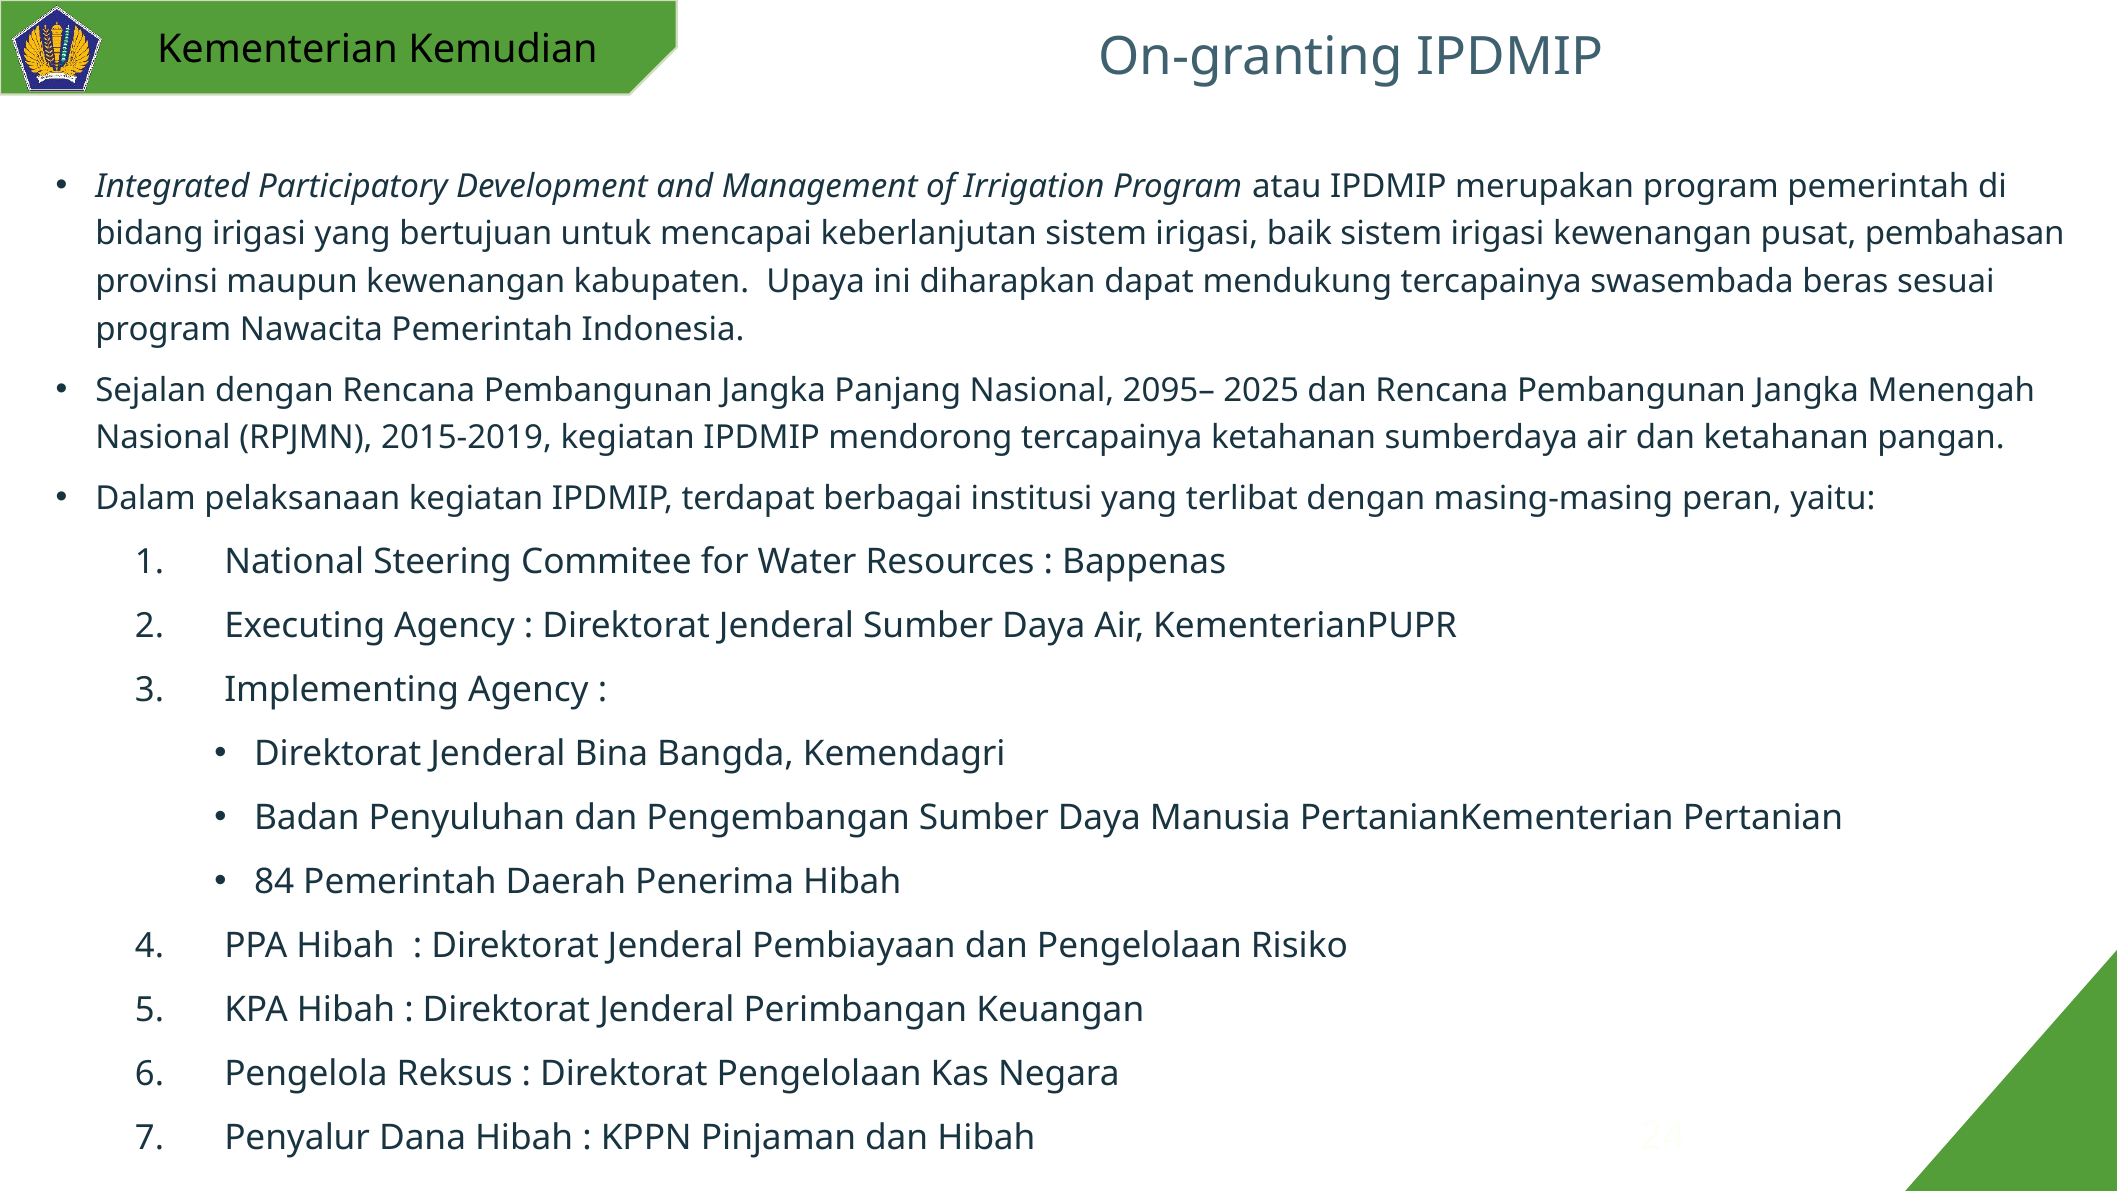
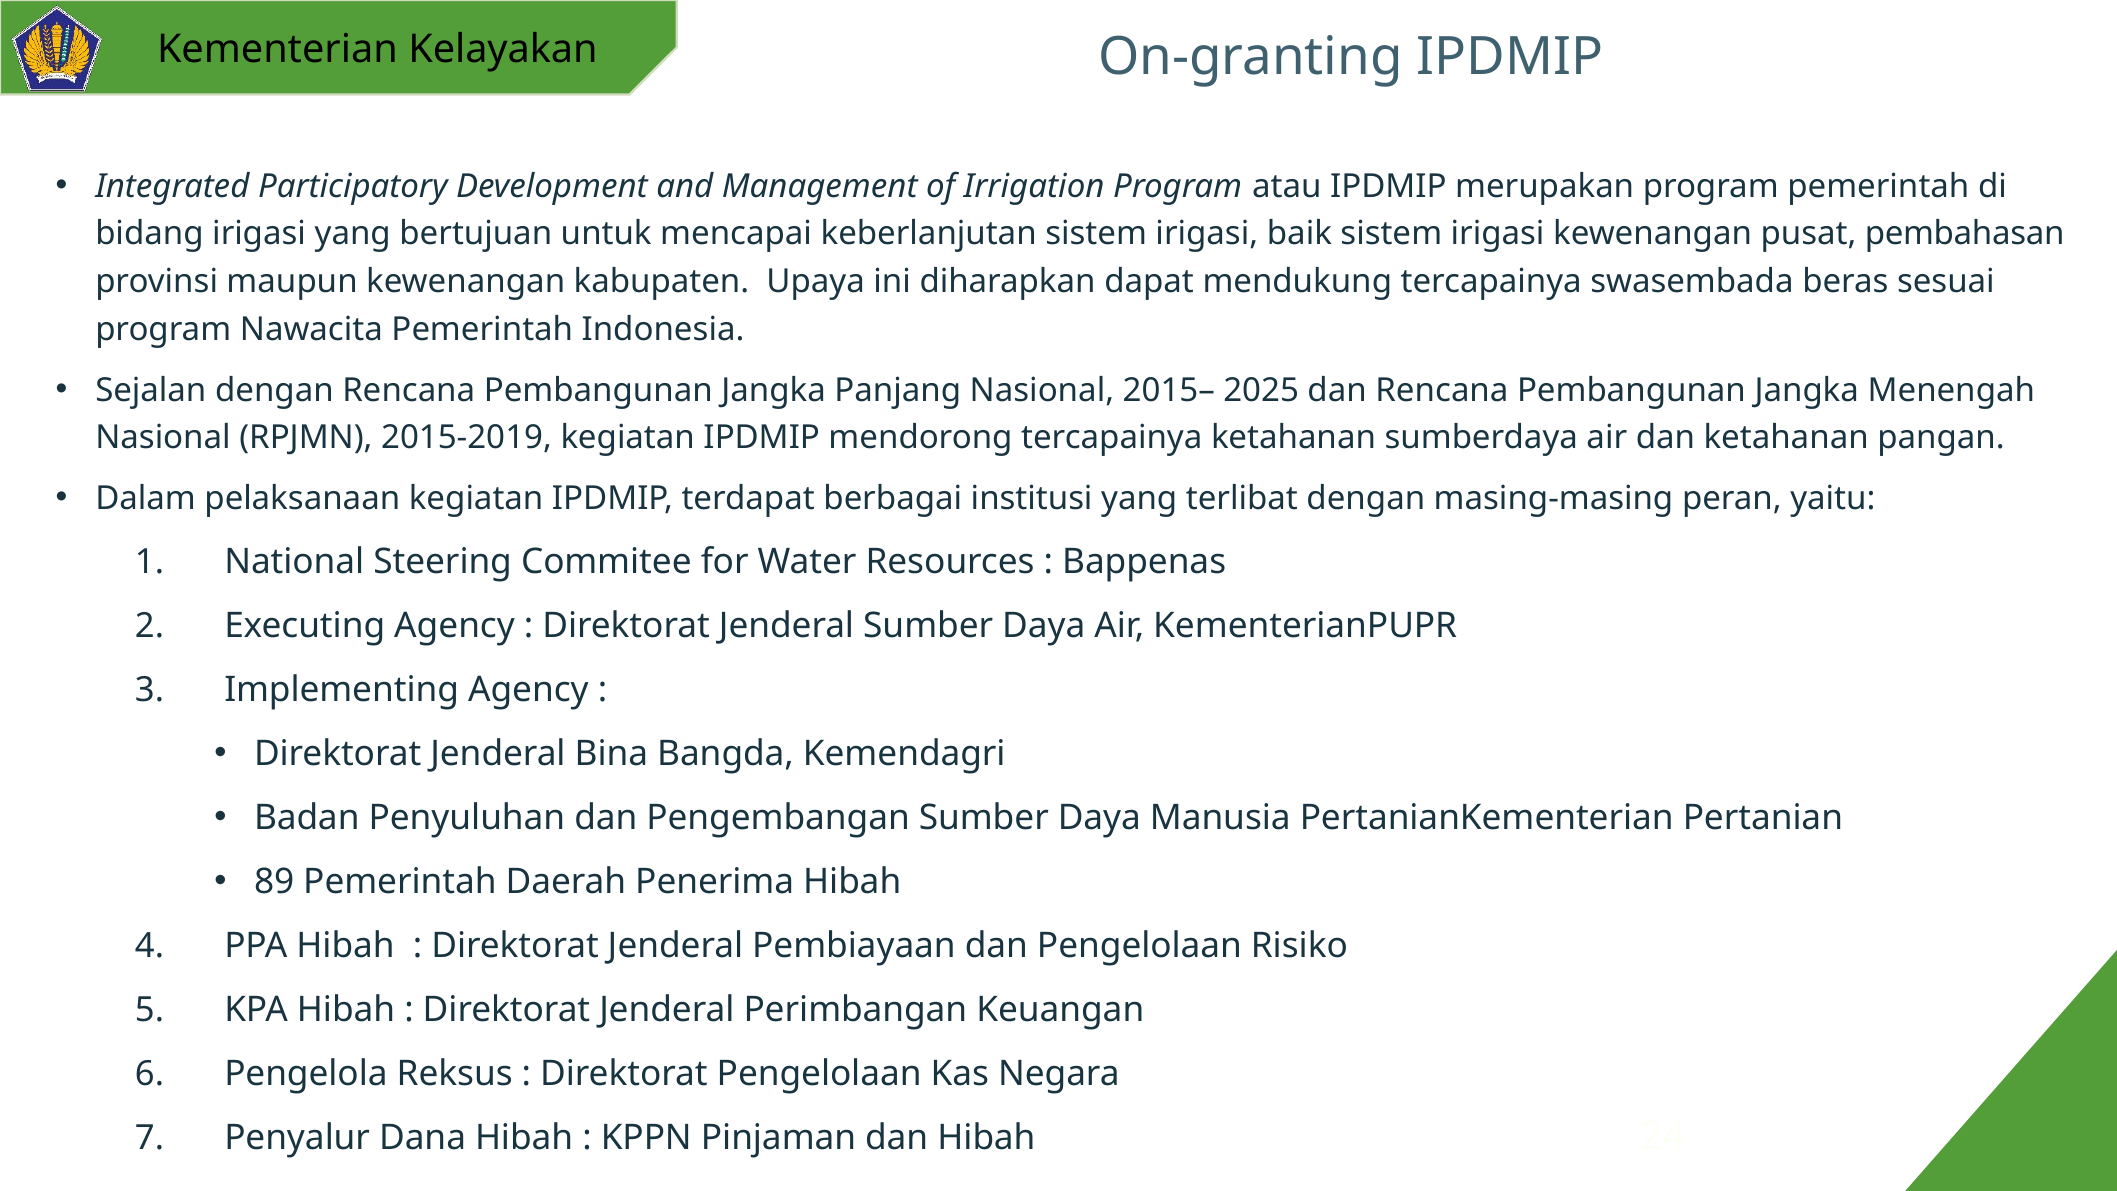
Kemudian: Kemudian -> Kelayakan (503, 50)
2095–: 2095– -> 2015– (1169, 390)
84: 84 -> 89 (274, 881)
